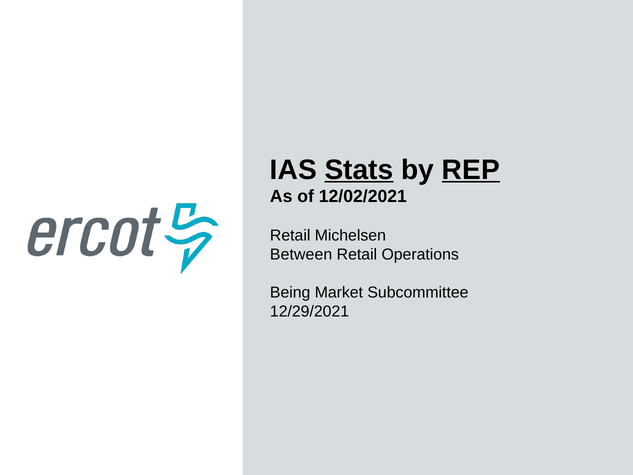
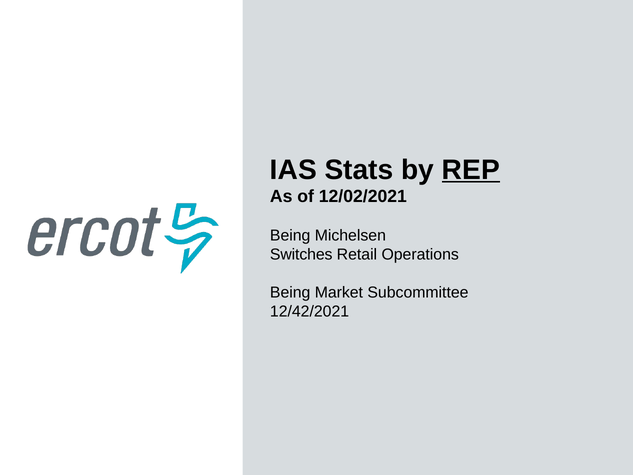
Stats underline: present -> none (359, 170)
Retail: Retail -> Being (290, 235)
Between: Between -> Switches (301, 254)
12/29/2021: 12/29/2021 -> 12/42/2021 (310, 311)
